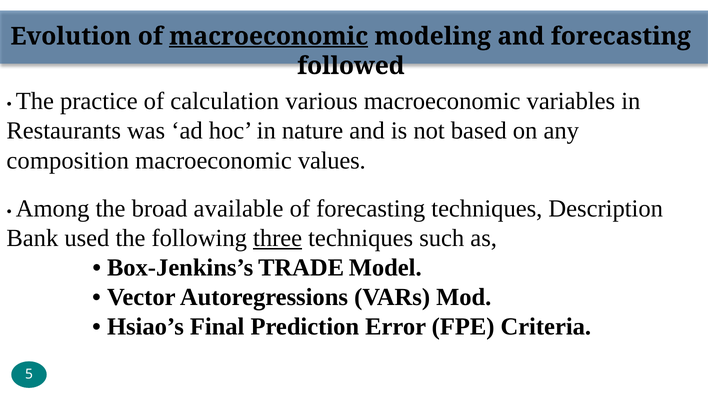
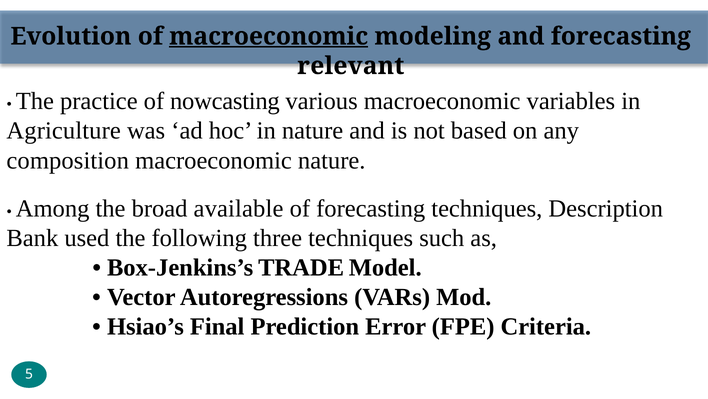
followed: followed -> relevant (351, 66)
calculation: calculation -> nowcasting (225, 101)
Restaurants: Restaurants -> Agriculture (64, 131)
macroeconomic values: values -> nature (332, 160)
three underline: present -> none (278, 238)
